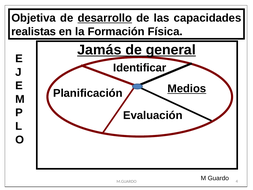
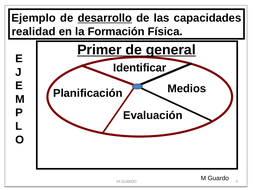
Objetiva: Objetiva -> Ejemplo (34, 18)
realistas: realistas -> realidad (34, 31)
Jamás: Jamás -> Primer (99, 50)
Medios underline: present -> none (187, 89)
